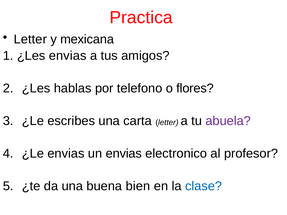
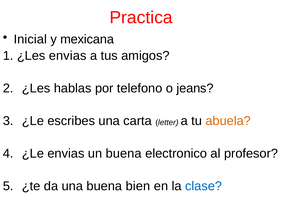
Letter: Letter -> Inicial (30, 39)
flores: flores -> jeans (195, 88)
abuela colour: purple -> orange (228, 121)
un envias: envias -> buena (124, 154)
